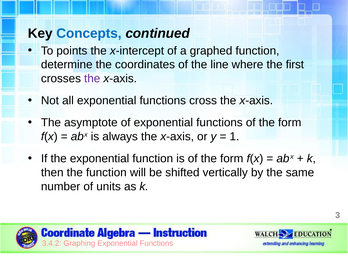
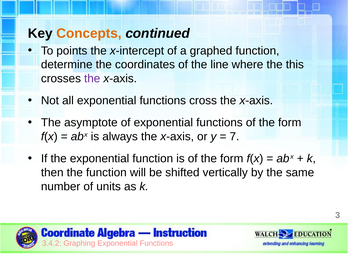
Concepts colour: blue -> orange (89, 33)
first: first -> this (295, 65)
1: 1 -> 7 (234, 137)
